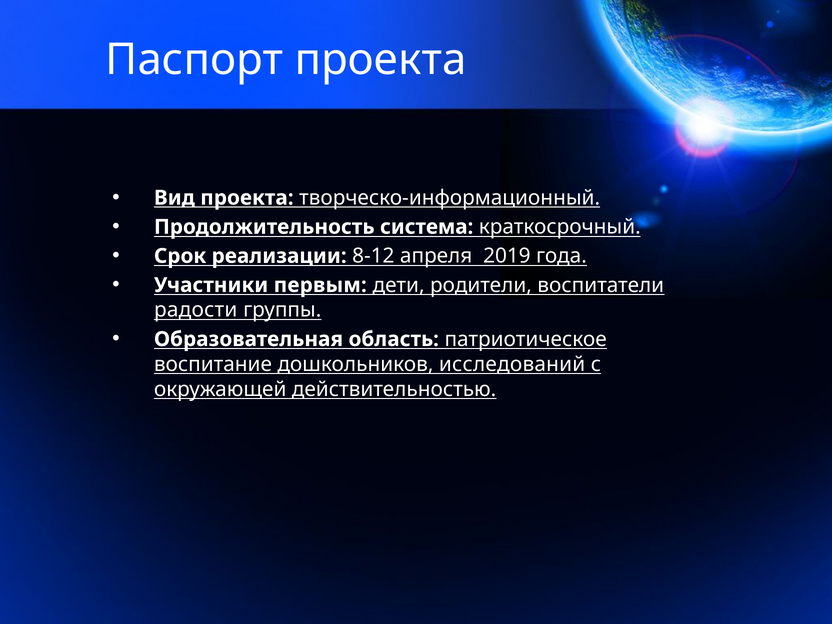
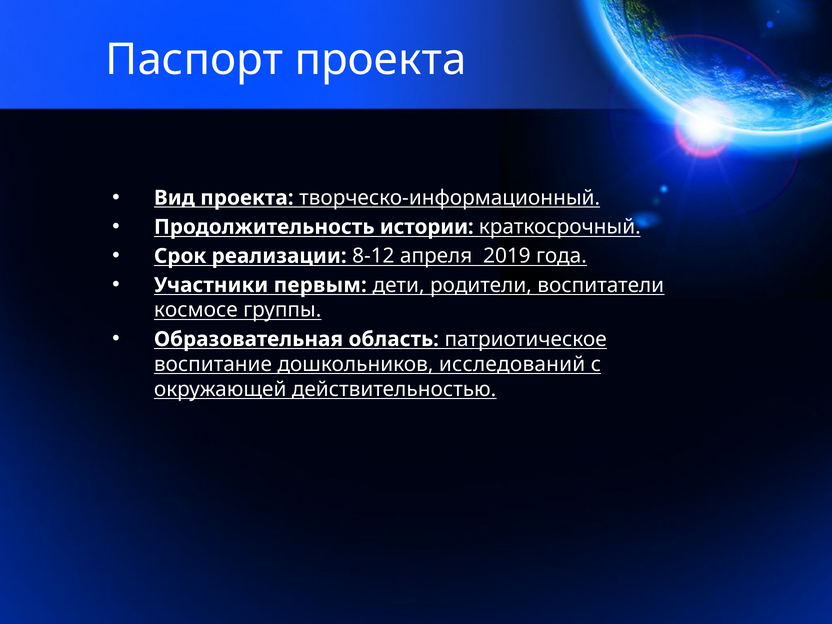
система: система -> истории (427, 227)
радости: радости -> космосе (196, 310)
